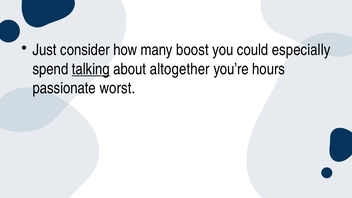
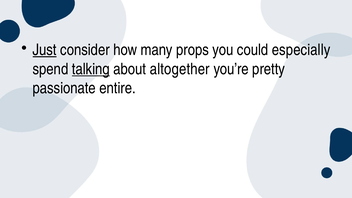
Just underline: none -> present (45, 50)
boost: boost -> props (192, 50)
hours: hours -> pretty (269, 69)
worst: worst -> entire (118, 88)
